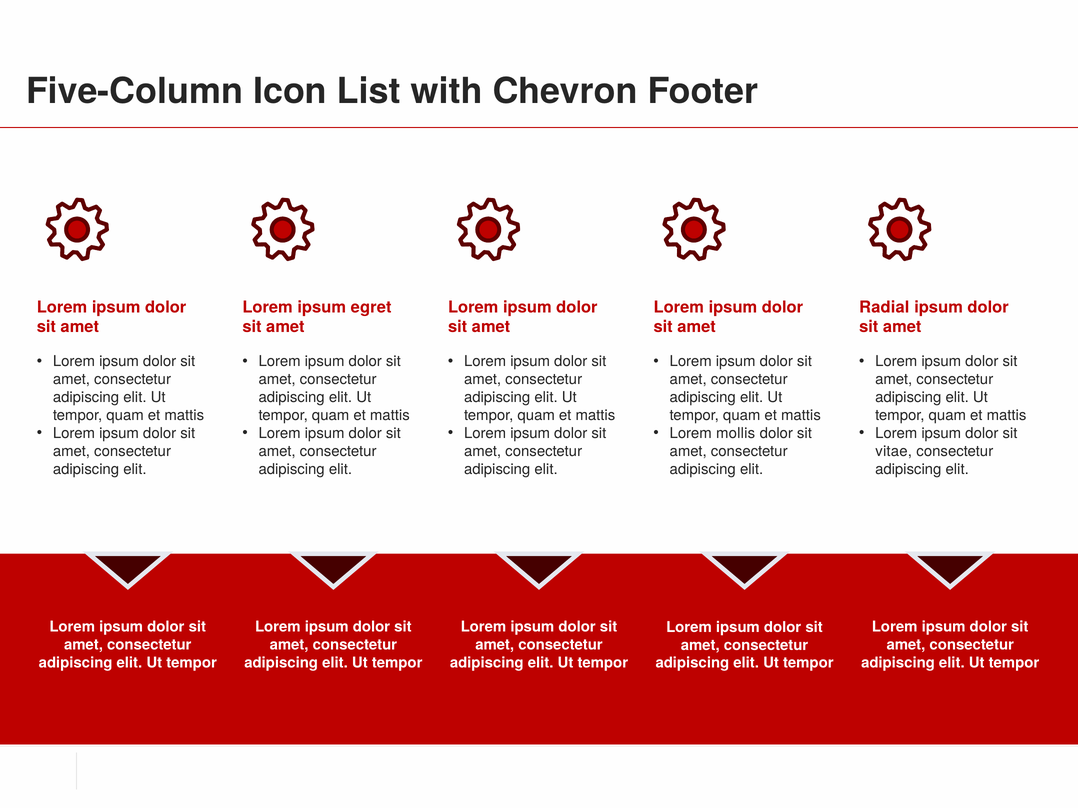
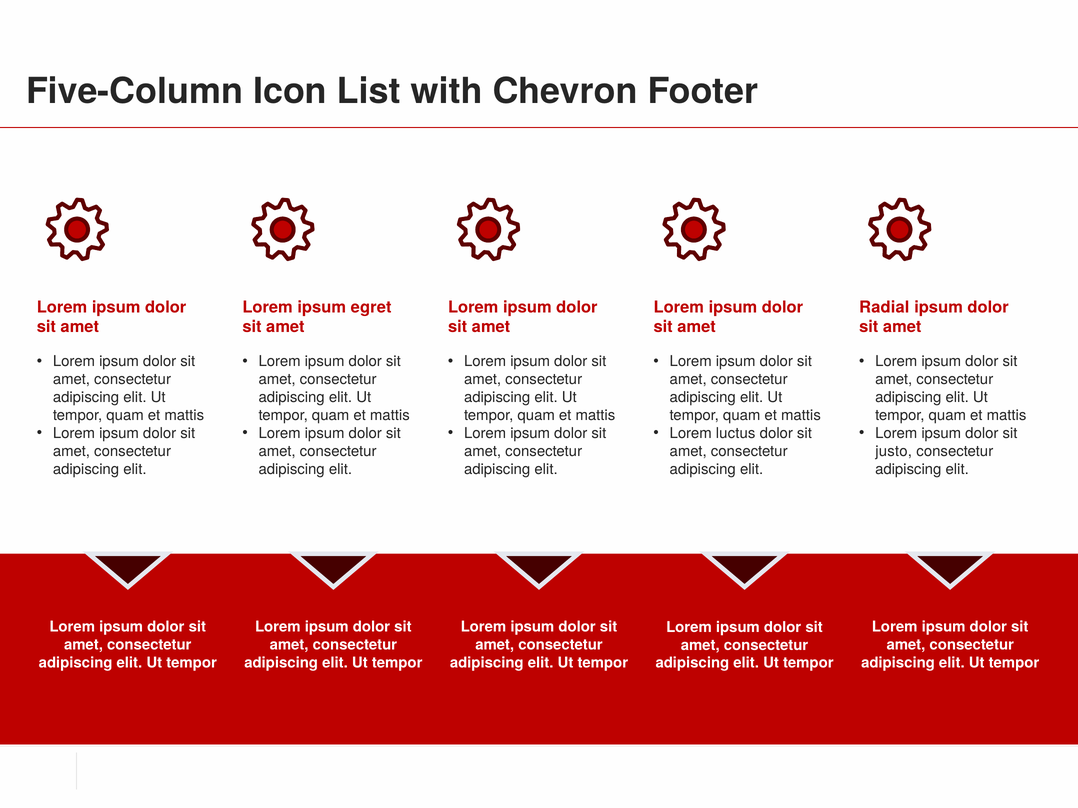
mollis: mollis -> luctus (736, 434)
vitae: vitae -> justo (894, 452)
